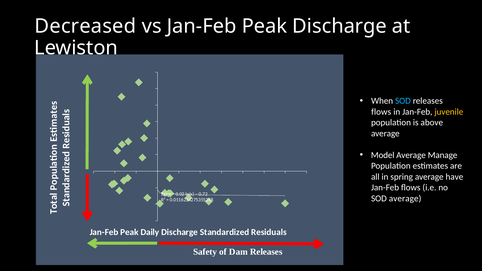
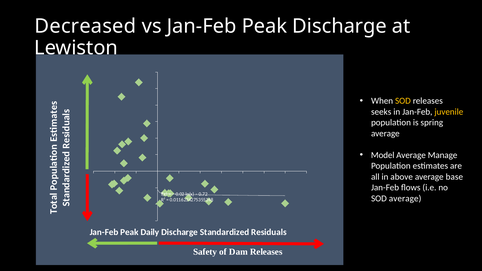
SOD colour: light blue -> yellow (403, 101)
flows: flows -> seeks (381, 112)
above: above -> spring (432, 123)
spring: spring -> above (402, 177)
have: have -> base (454, 177)
